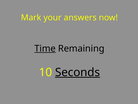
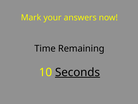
Time underline: present -> none (45, 48)
